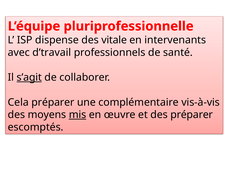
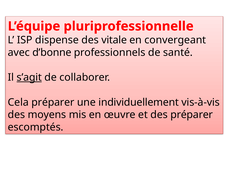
intervenants: intervenants -> convergeant (175, 40)
d’travail: d’travail -> d’bonne (52, 53)
complémentaire: complémentaire -> individuellement (139, 103)
mis underline: present -> none (78, 115)
